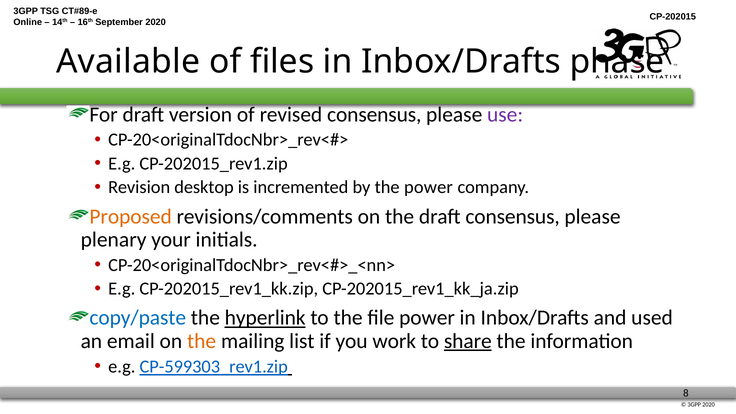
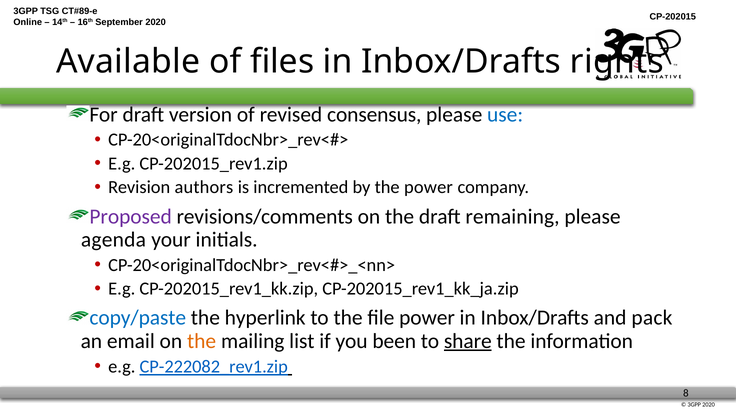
phase: phase -> rights (617, 62)
use colour: purple -> blue (505, 115)
desktop: desktop -> authors (204, 187)
Proposed colour: orange -> purple (131, 216)
draft consensus: consensus -> remaining (512, 216)
plenary: plenary -> agenda (113, 240)
hyperlink underline: present -> none (265, 318)
used: used -> pack (652, 318)
work: work -> been (394, 341)
CP-599303_rev1.zip: CP-599303_rev1.zip -> CP-222082_rev1.zip (214, 367)
